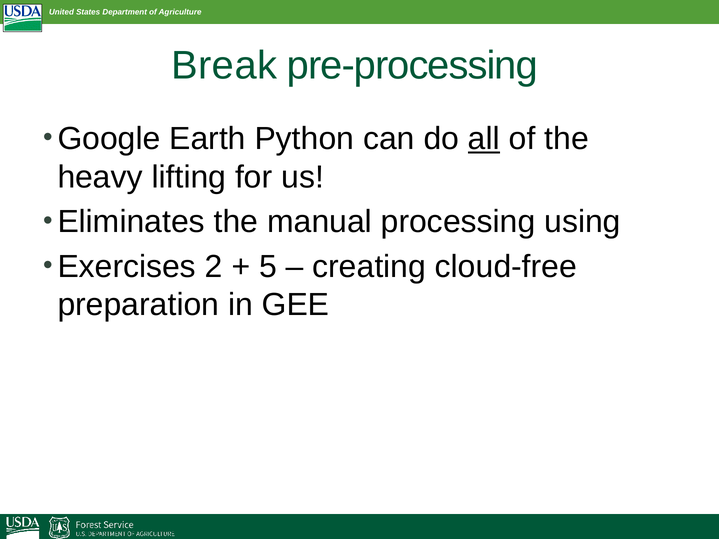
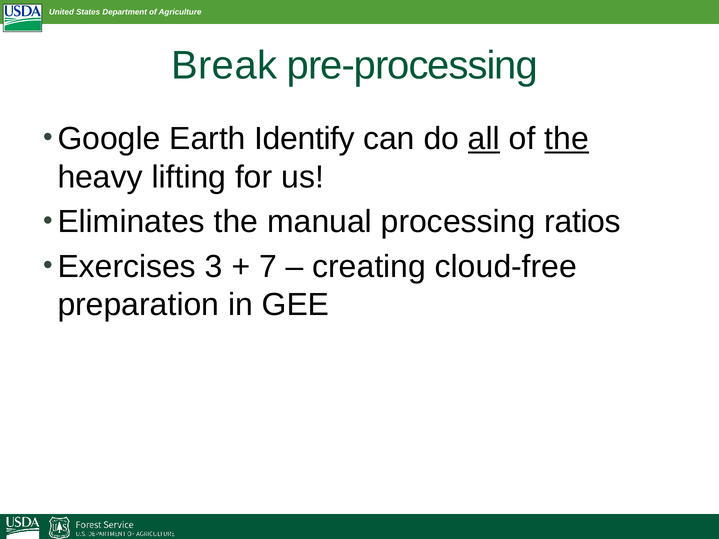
Python: Python -> Identify (305, 139)
the underline: none -> present (567, 139)
using: using -> ratios (583, 222)
2: 2 -> 3 (214, 267)
5: 5 -> 7 (268, 267)
